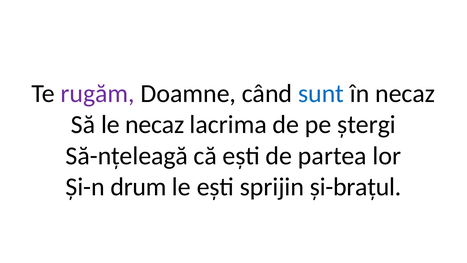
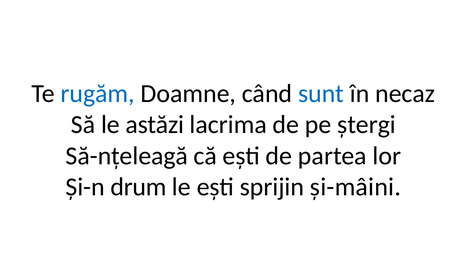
rugăm colour: purple -> blue (98, 93)
le necaz: necaz -> astăzi (155, 125)
și-brațul: și-brațul -> și-mâini (355, 187)
